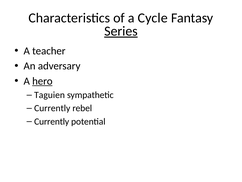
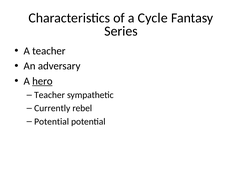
Series underline: present -> none (121, 31)
Taguien: Taguien -> Teacher (50, 95)
Currently: Currently -> Potential (52, 121)
